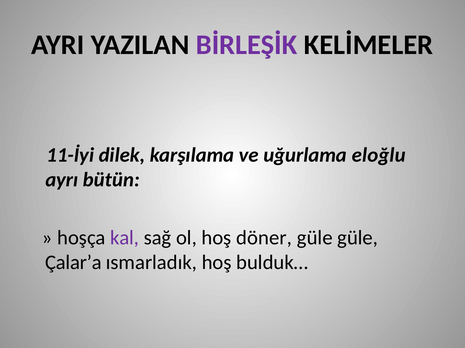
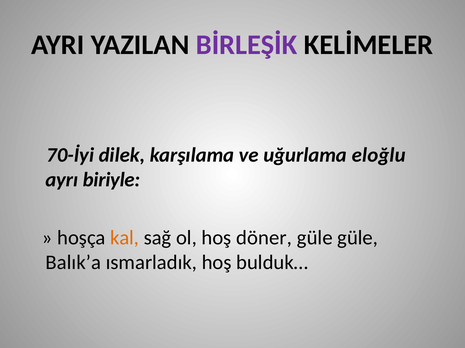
11-İyi: 11-İyi -> 70-İyi (70, 155)
bütün: bütün -> biriyle (112, 180)
kal colour: purple -> orange (125, 238)
Çalar’a: Çalar’a -> Balık’a (73, 263)
